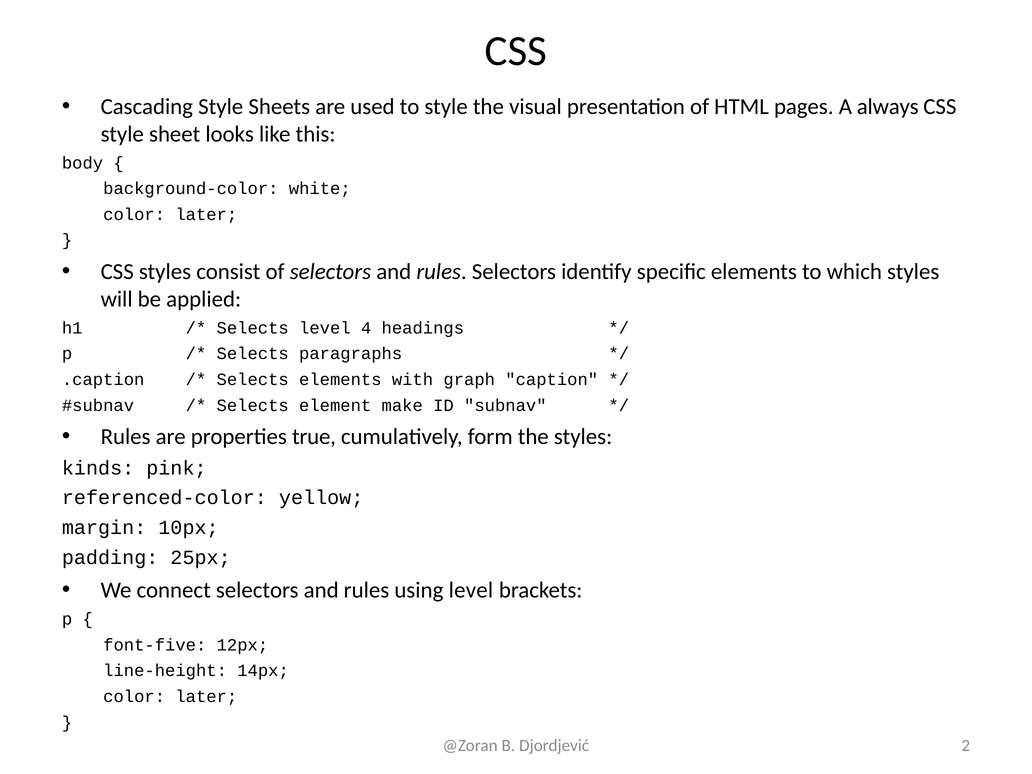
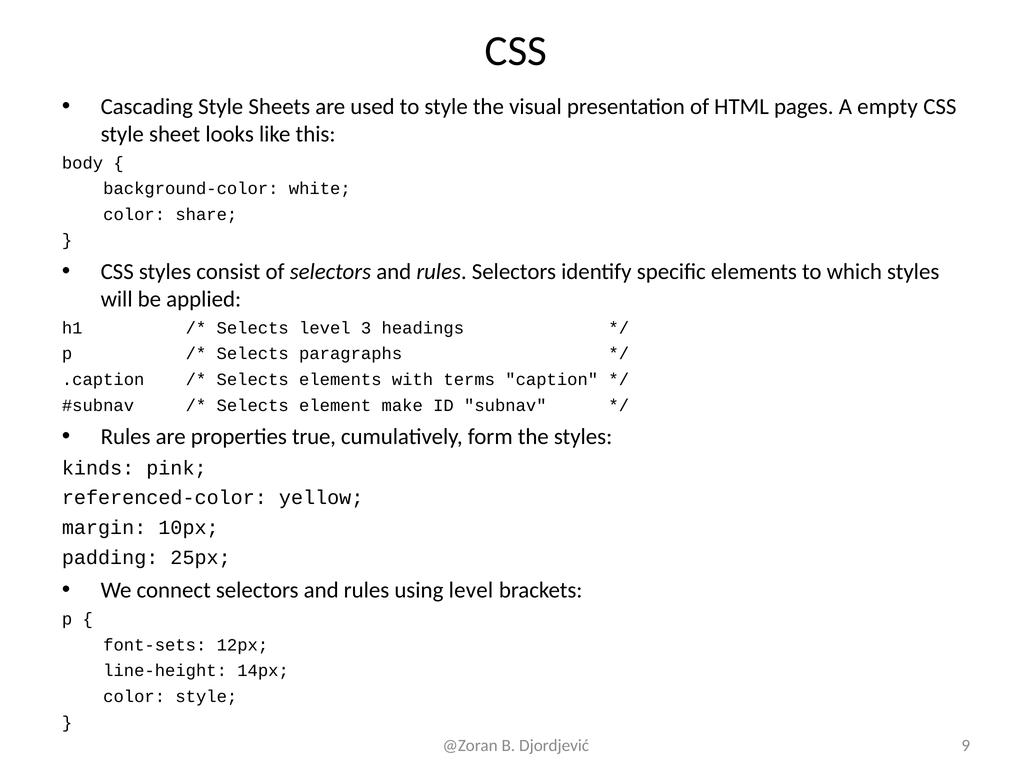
always: always -> empty (888, 107)
later: later -> share (206, 214)
4: 4 -> 3 (366, 328)
graph: graph -> terms (469, 380)
font-five: font-five -> font-sets (155, 645)
later: later -> style (206, 697)
2: 2 -> 9 (966, 746)
